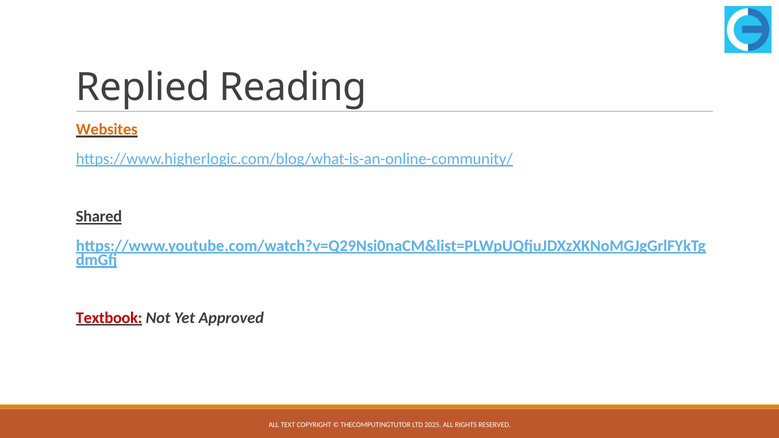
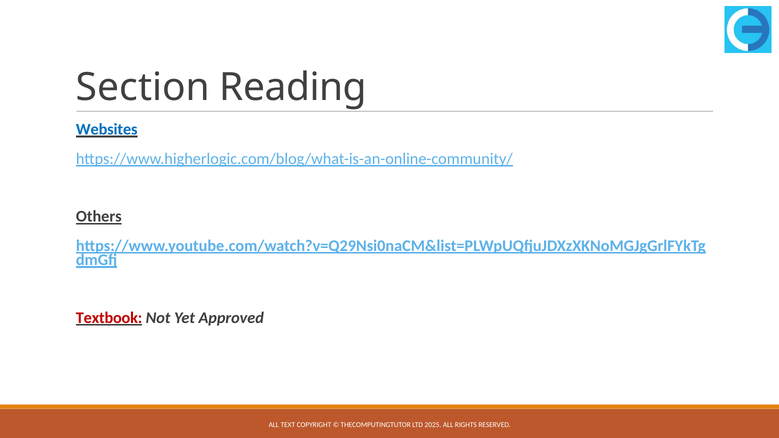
Replied: Replied -> Section (143, 87)
Websites colour: orange -> blue (107, 130)
Shared: Shared -> Others (99, 217)
